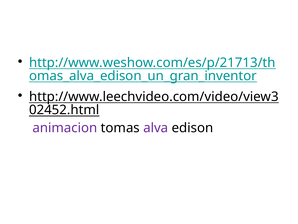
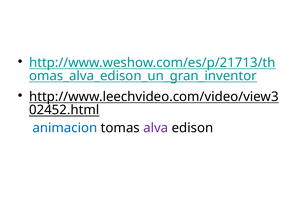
animacion colour: purple -> blue (65, 128)
